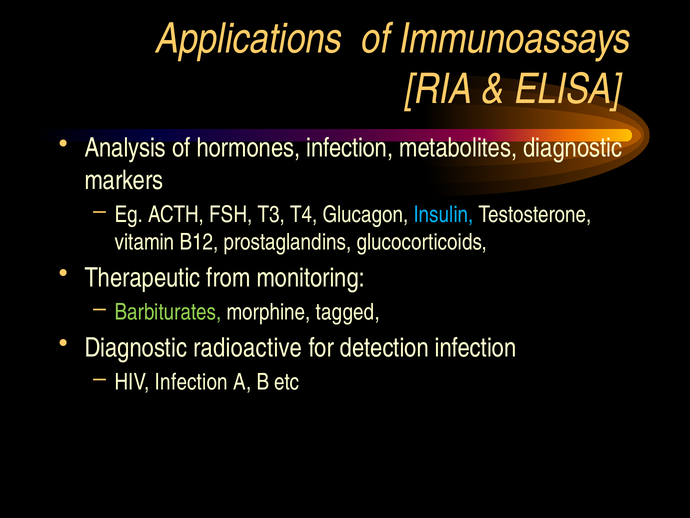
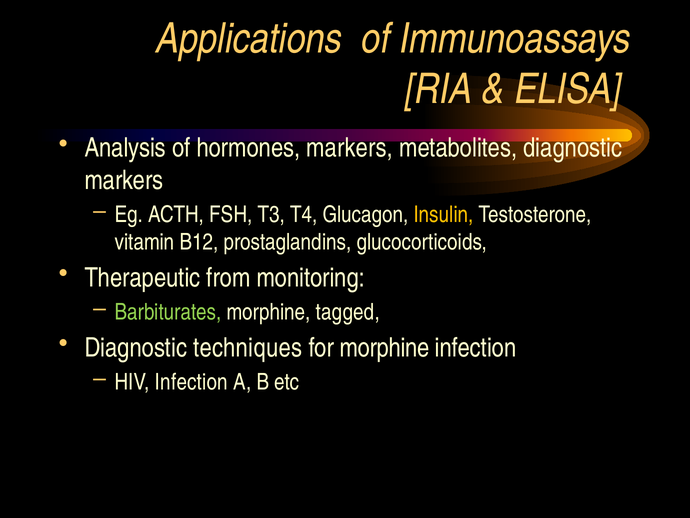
hormones infection: infection -> markers (350, 148)
Insulin colour: light blue -> yellow (444, 214)
radioactive: radioactive -> techniques (248, 347)
for detection: detection -> morphine (384, 347)
